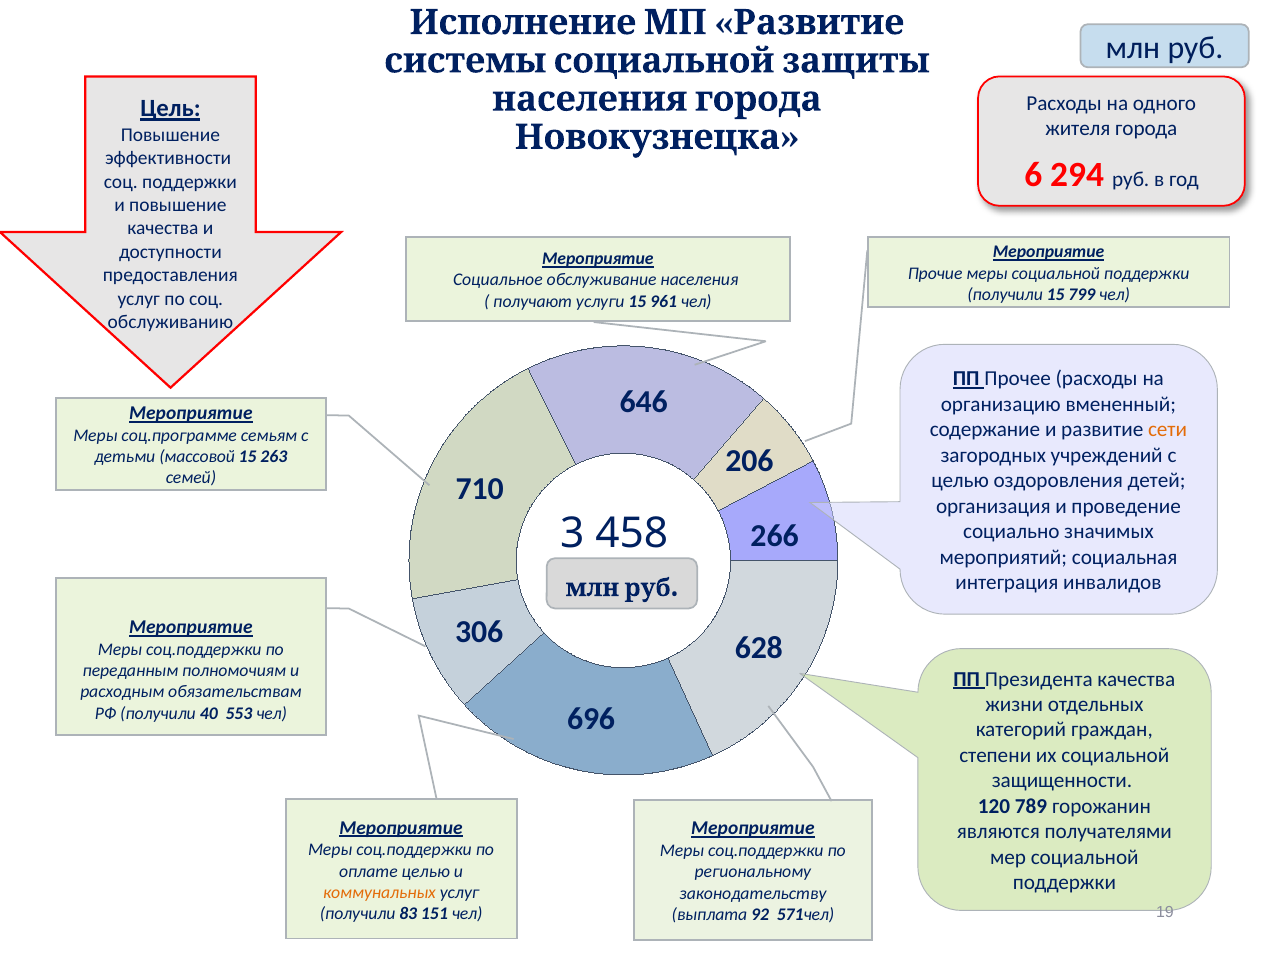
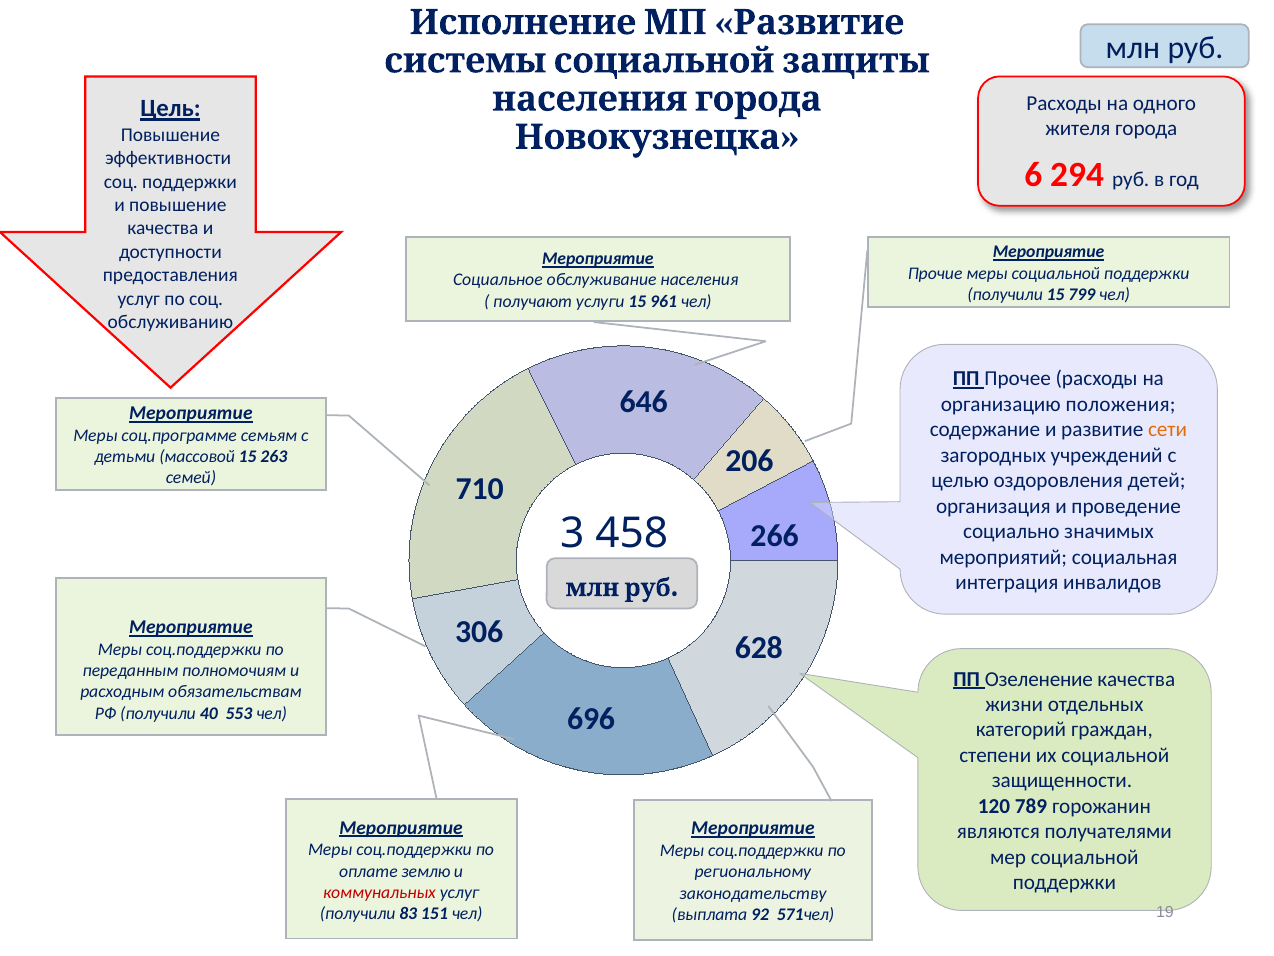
вмененный: вмененный -> положения (1121, 404)
Президента: Президента -> Озеленение (1039, 679)
оплате целью: целью -> землю (426, 871)
коммунальных colour: orange -> red (379, 892)
